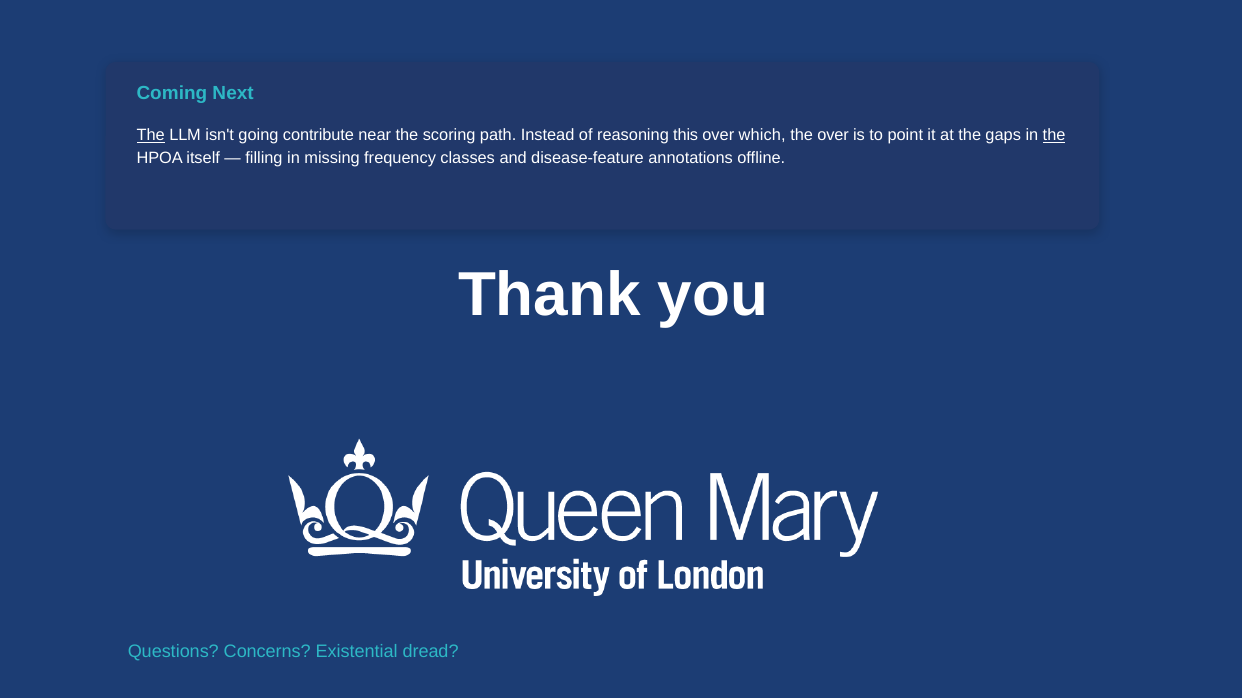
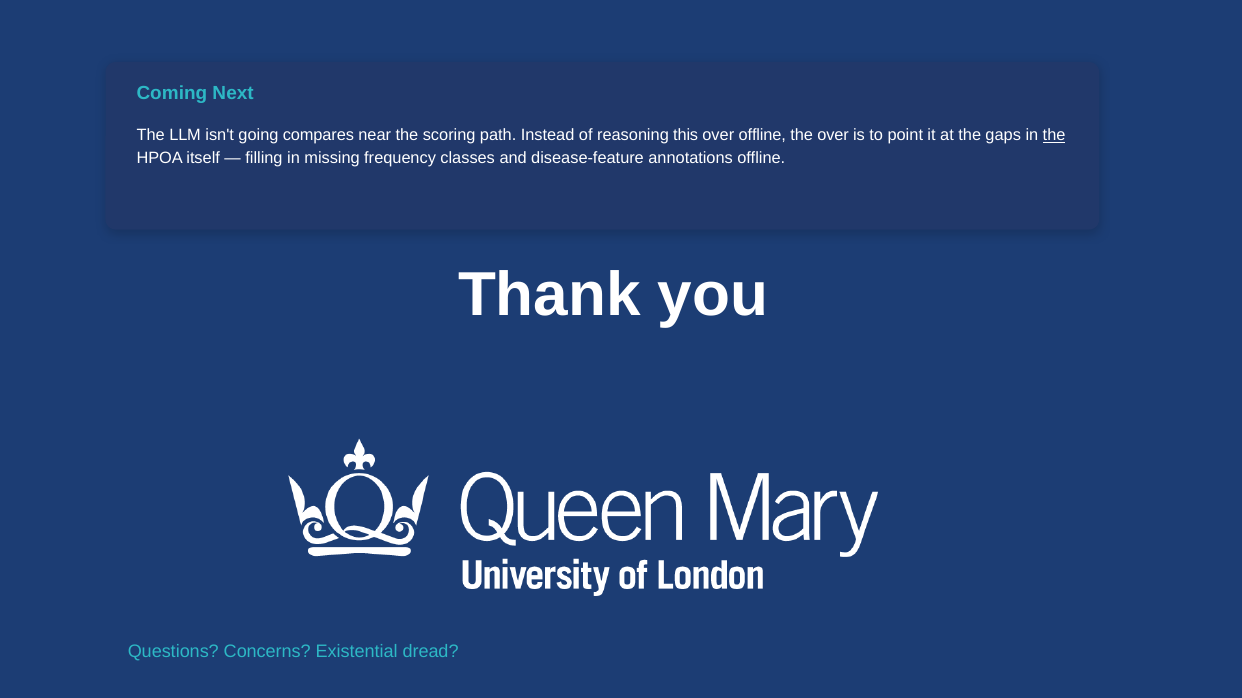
The underline: present -> none (151, 136)
contribute: contribute -> compares (318, 136)
over which: which -> offline (762, 136)
